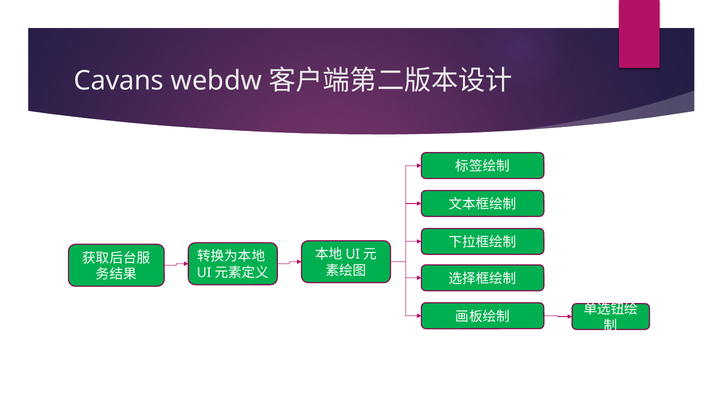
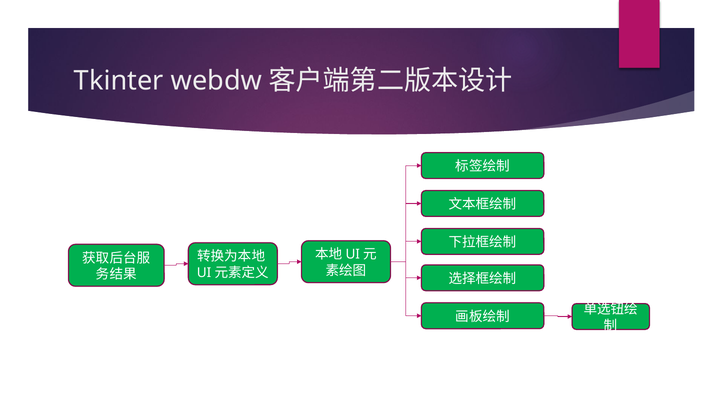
Cavans: Cavans -> Tkinter (119, 81)
